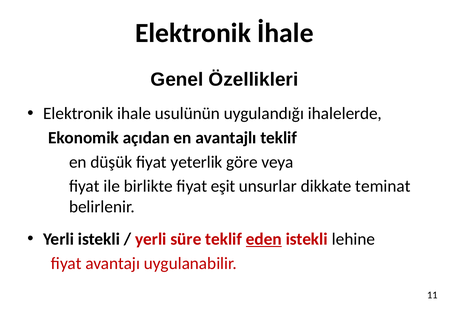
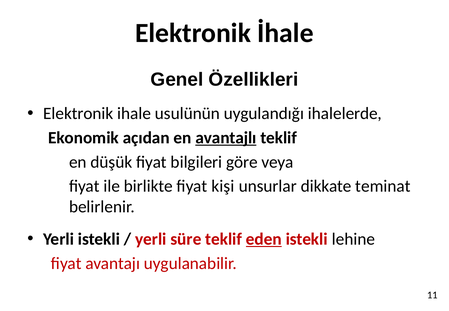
avantajlı underline: none -> present (226, 138)
yeterlik: yeterlik -> bilgileri (196, 162)
eşit: eşit -> kişi (223, 186)
